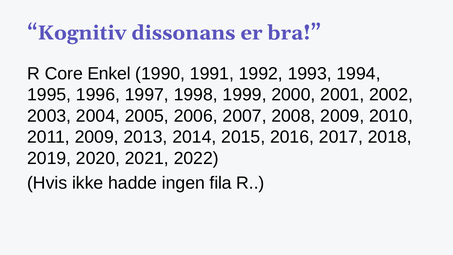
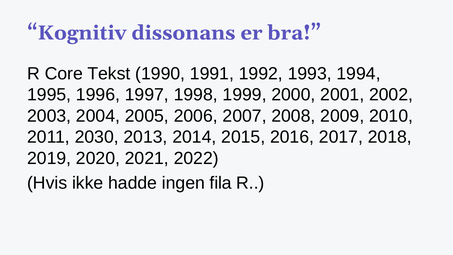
Enkel: Enkel -> Tekst (109, 74)
2011 2009: 2009 -> 2030 (97, 137)
